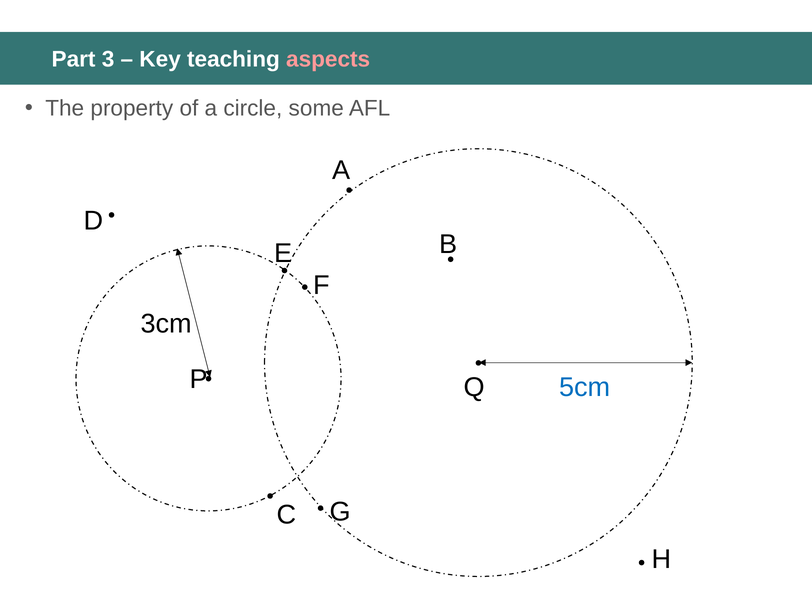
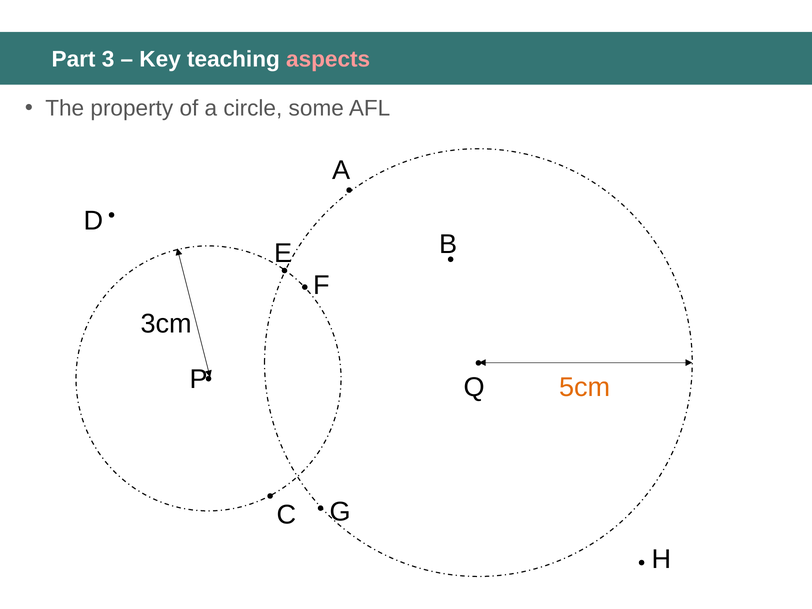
5cm colour: blue -> orange (585, 387)
